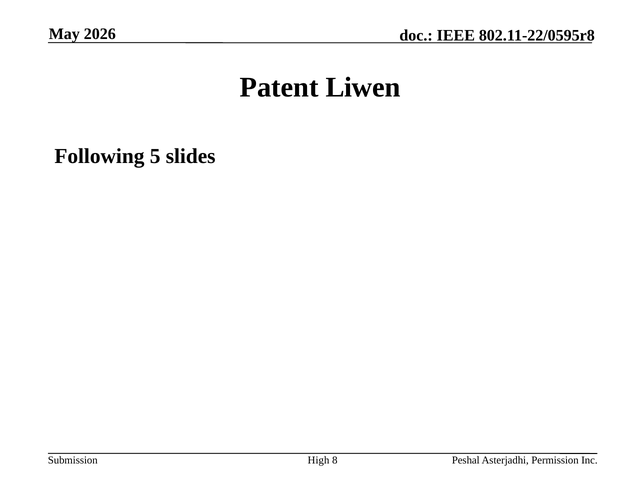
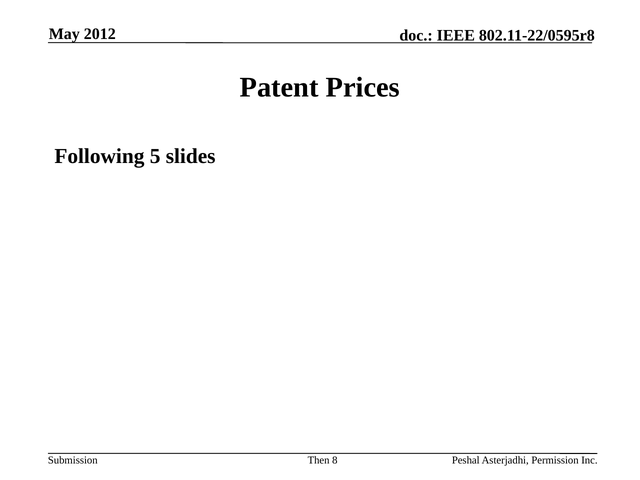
2026: 2026 -> 2012 (100, 34)
Liwen: Liwen -> Prices (363, 87)
High: High -> Then (319, 460)
